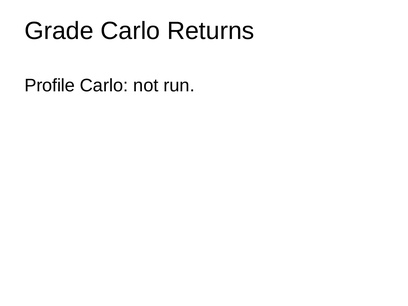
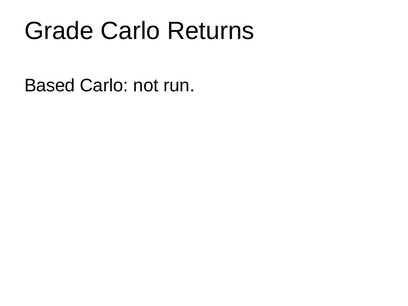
Profile: Profile -> Based (50, 86)
